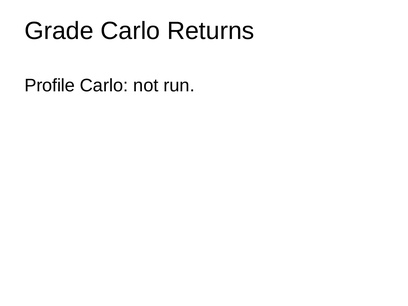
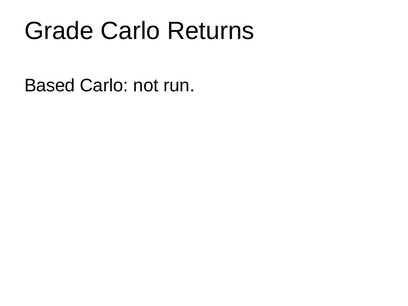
Profile: Profile -> Based (50, 86)
